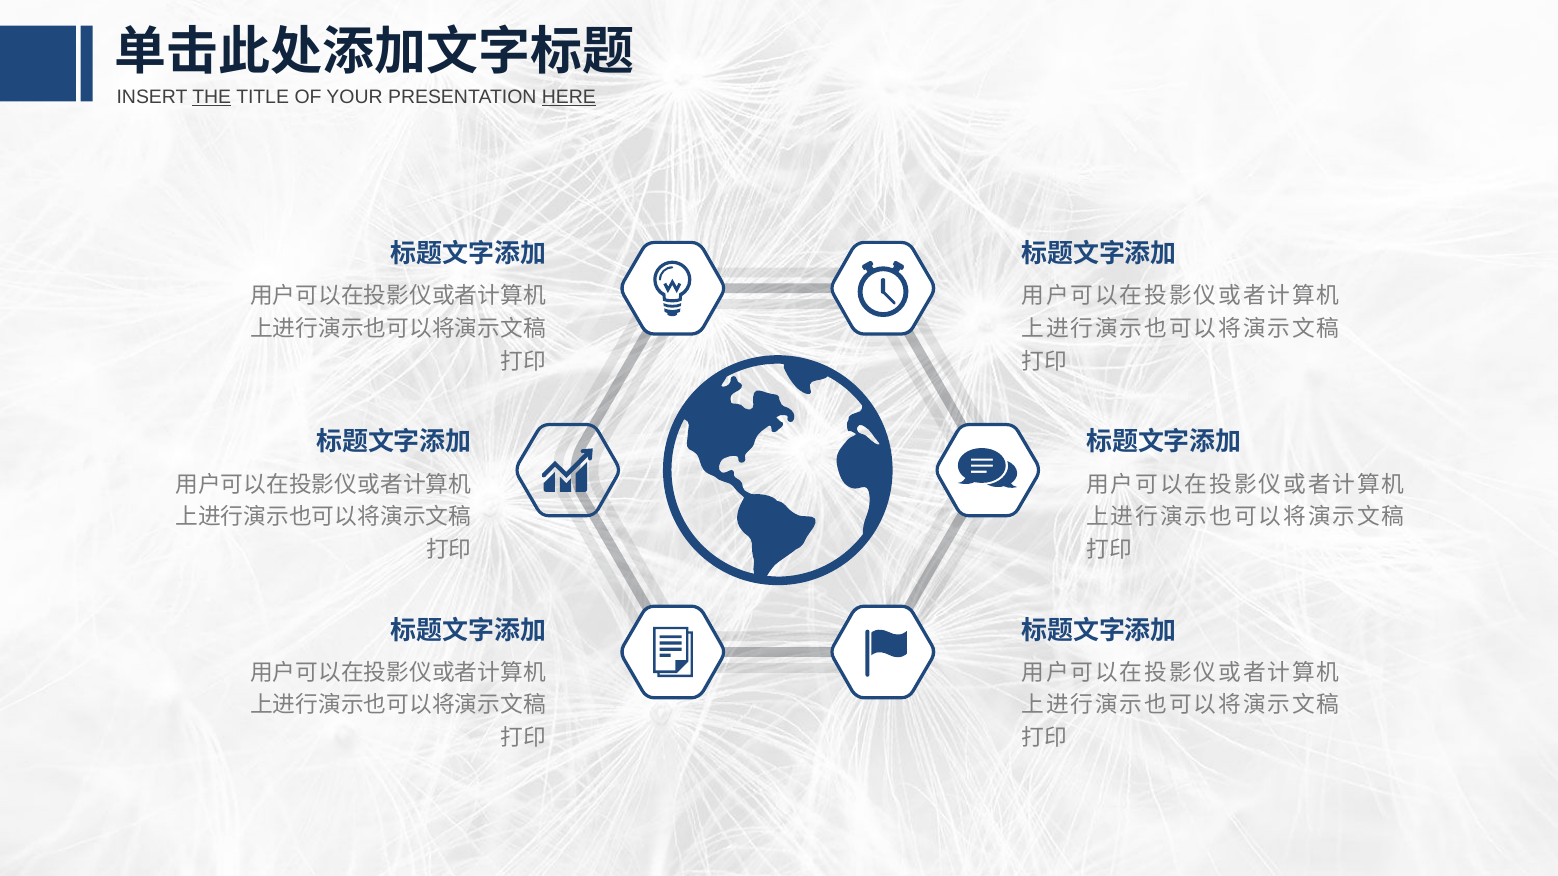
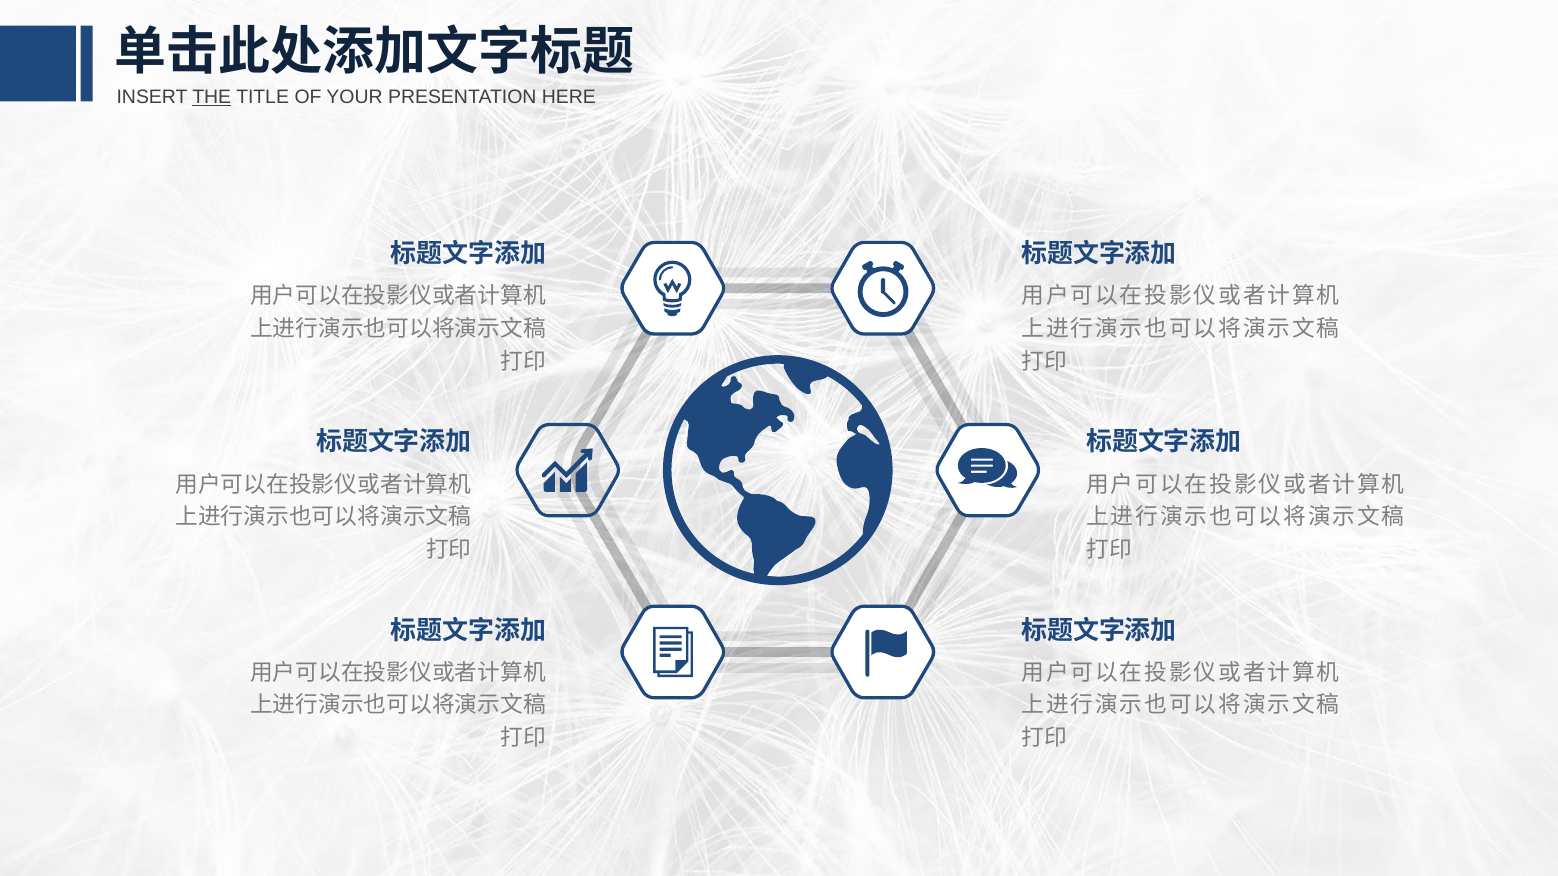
HERE underline: present -> none (569, 97)
